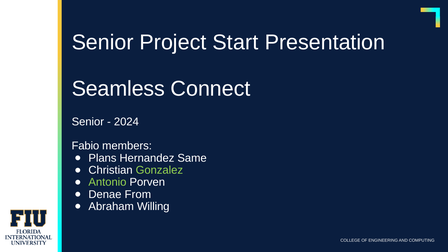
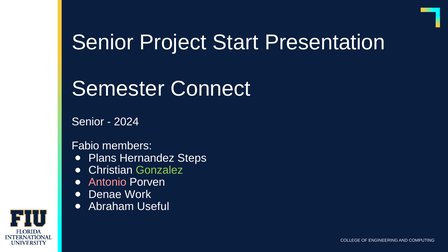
Seamless: Seamless -> Semester (118, 89)
Same: Same -> Steps (192, 158)
Antonio colour: light green -> pink (107, 182)
From: From -> Work (138, 194)
Willing: Willing -> Useful (153, 206)
